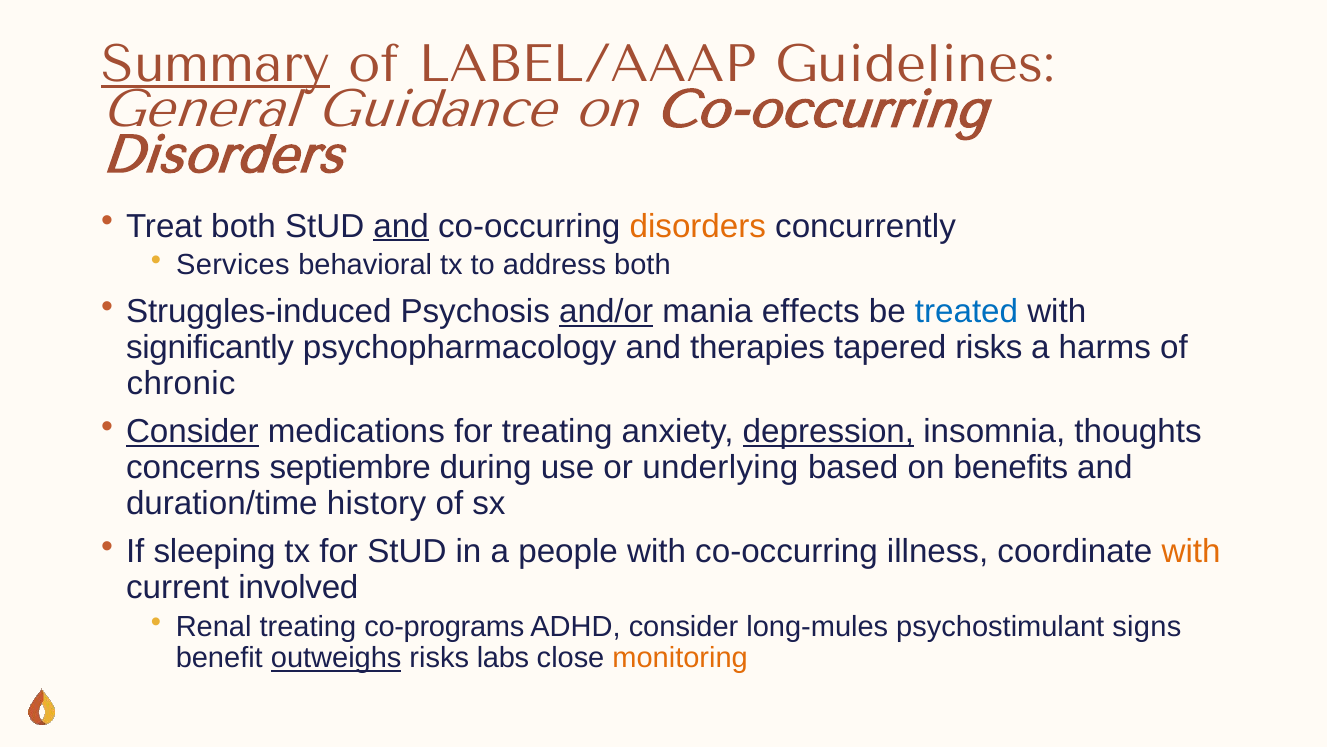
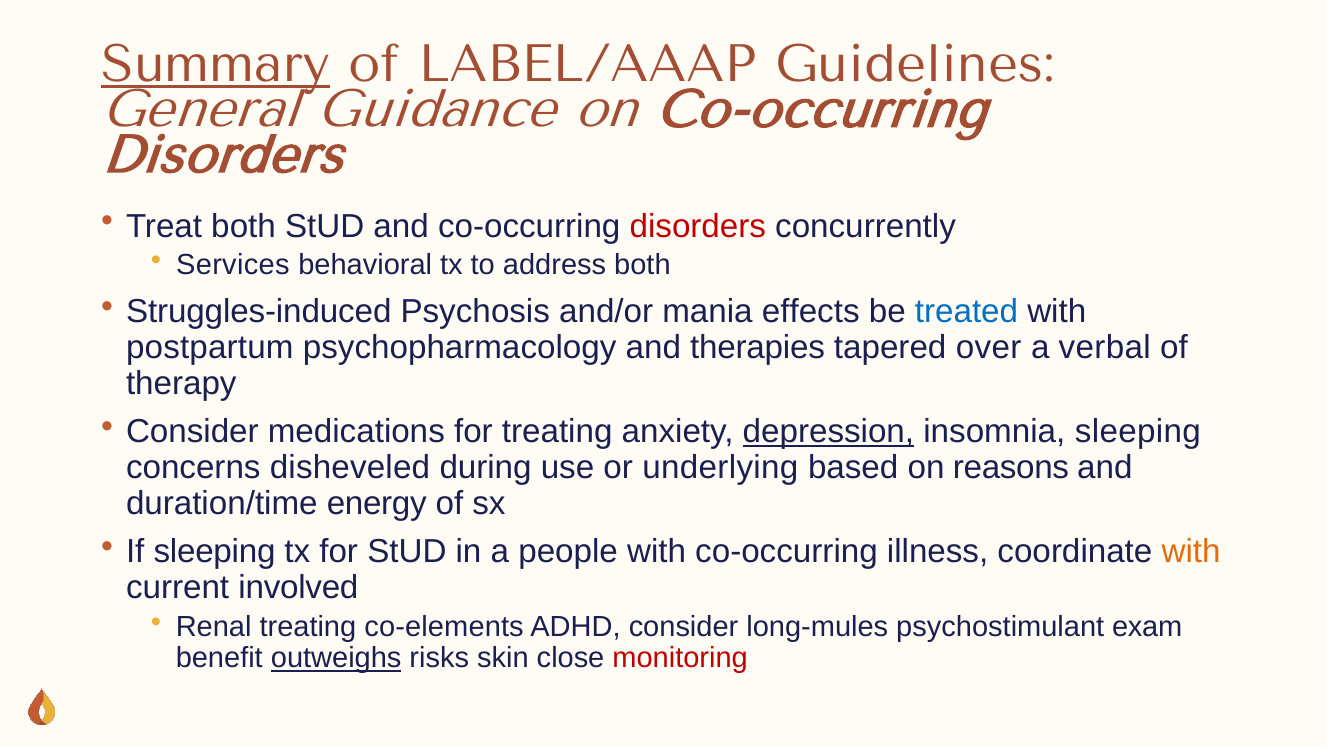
and underline: present -> none (401, 226)
disorders colour: orange -> red (698, 226)
and/or underline: present -> none (606, 312)
significantly: significantly -> postpartum (210, 347)
tapered risks: risks -> over (989, 347)
harms: harms -> verbal (1105, 347)
chronic: chronic -> therapy (181, 383)
Consider underline: present -> none (192, 432)
insomnia thoughts: thoughts -> sleeping (1138, 432)
septiembre: septiembre -> disheveled (350, 467)
benefits: benefits -> reasons (1011, 467)
history: history -> energy (377, 503)
co-programs: co-programs -> co-elements (444, 626)
signs: signs -> exam (1147, 626)
labs: labs -> skin (503, 658)
monitoring colour: orange -> red (680, 658)
